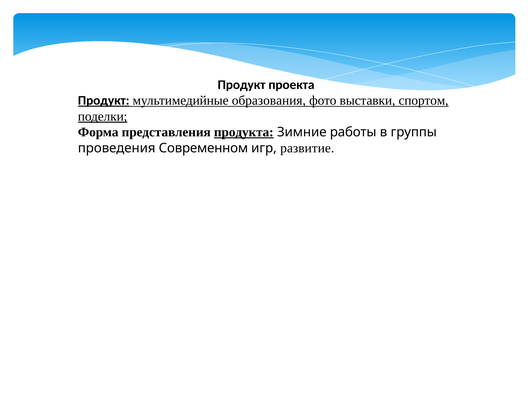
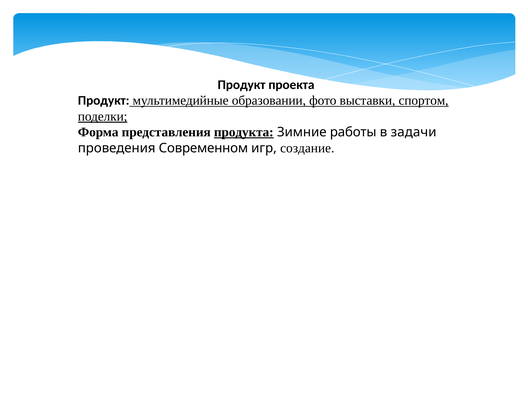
Продукт underline: present -> none (104, 101)
образования: образования -> образовании (269, 101)
группы: группы -> задачи (414, 132)
развитие: развитие -> создание (307, 148)
